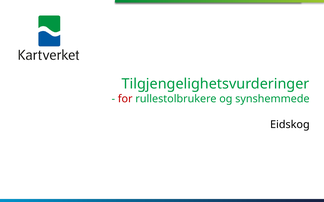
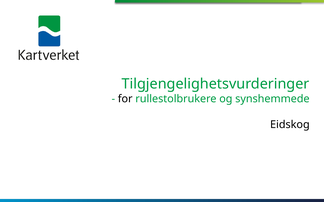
for colour: red -> black (125, 99)
